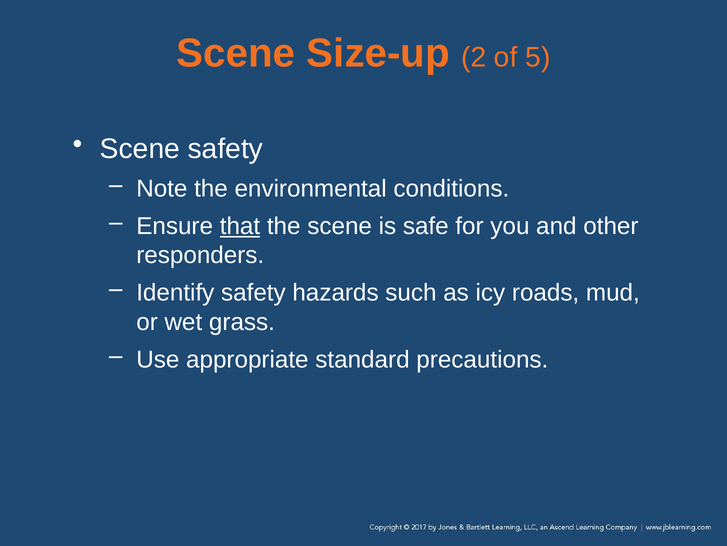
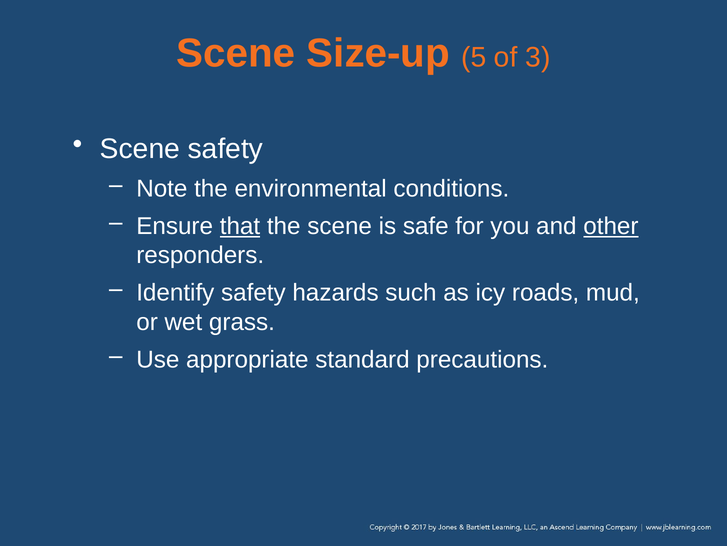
2: 2 -> 5 (474, 58)
5: 5 -> 3 (538, 58)
other underline: none -> present (611, 226)
